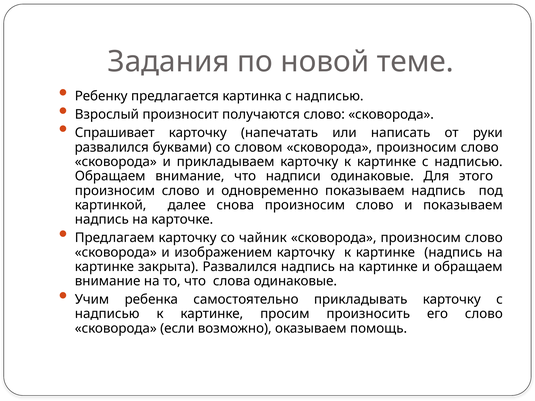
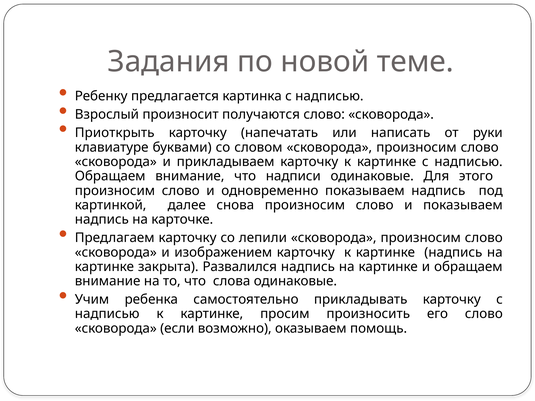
Спрашивает: Спрашивает -> Приоткрыть (115, 133)
развалился: развалился -> клавиатуре (112, 147)
чайник: чайник -> лепили (263, 238)
